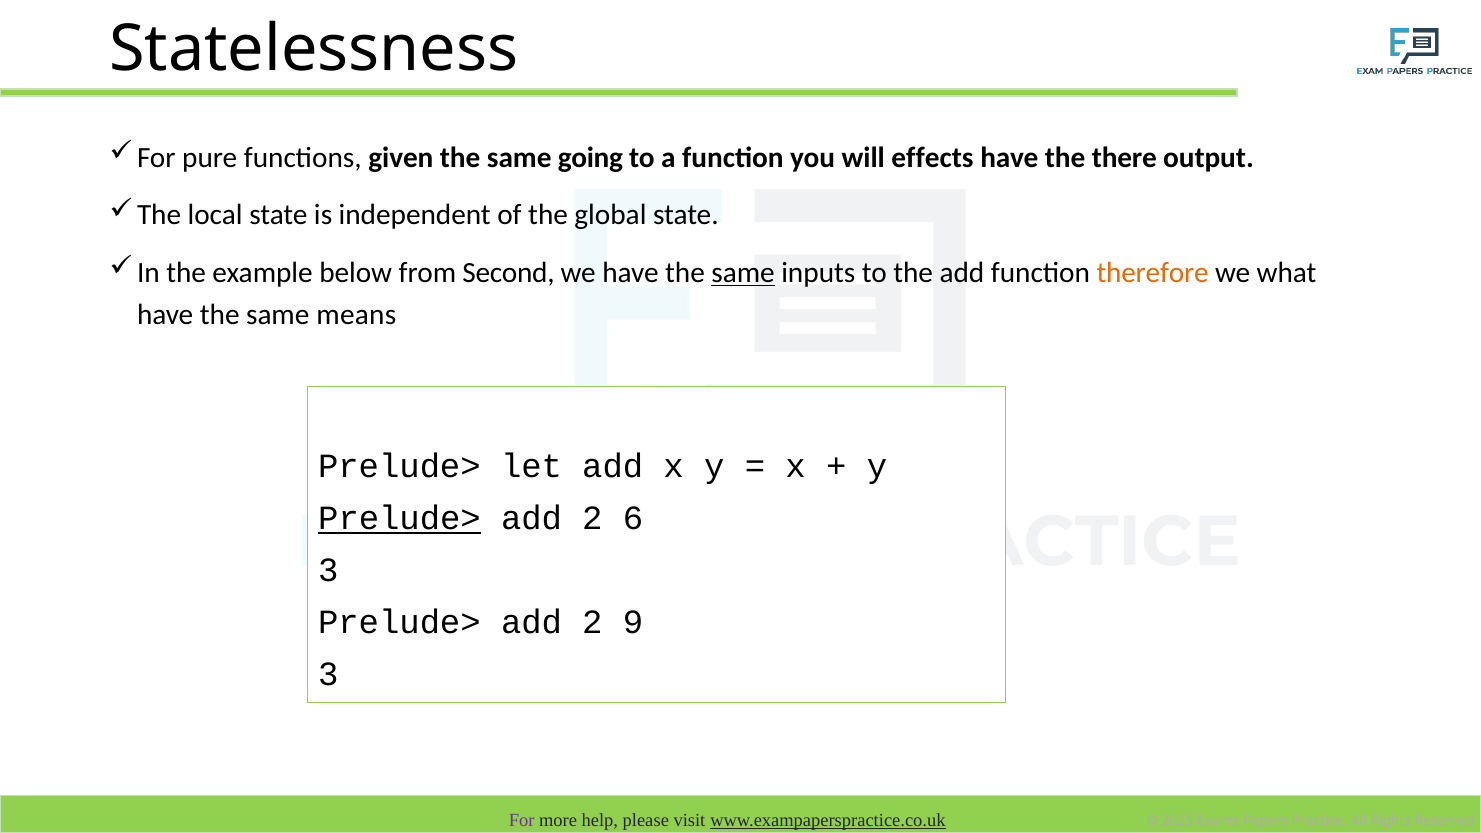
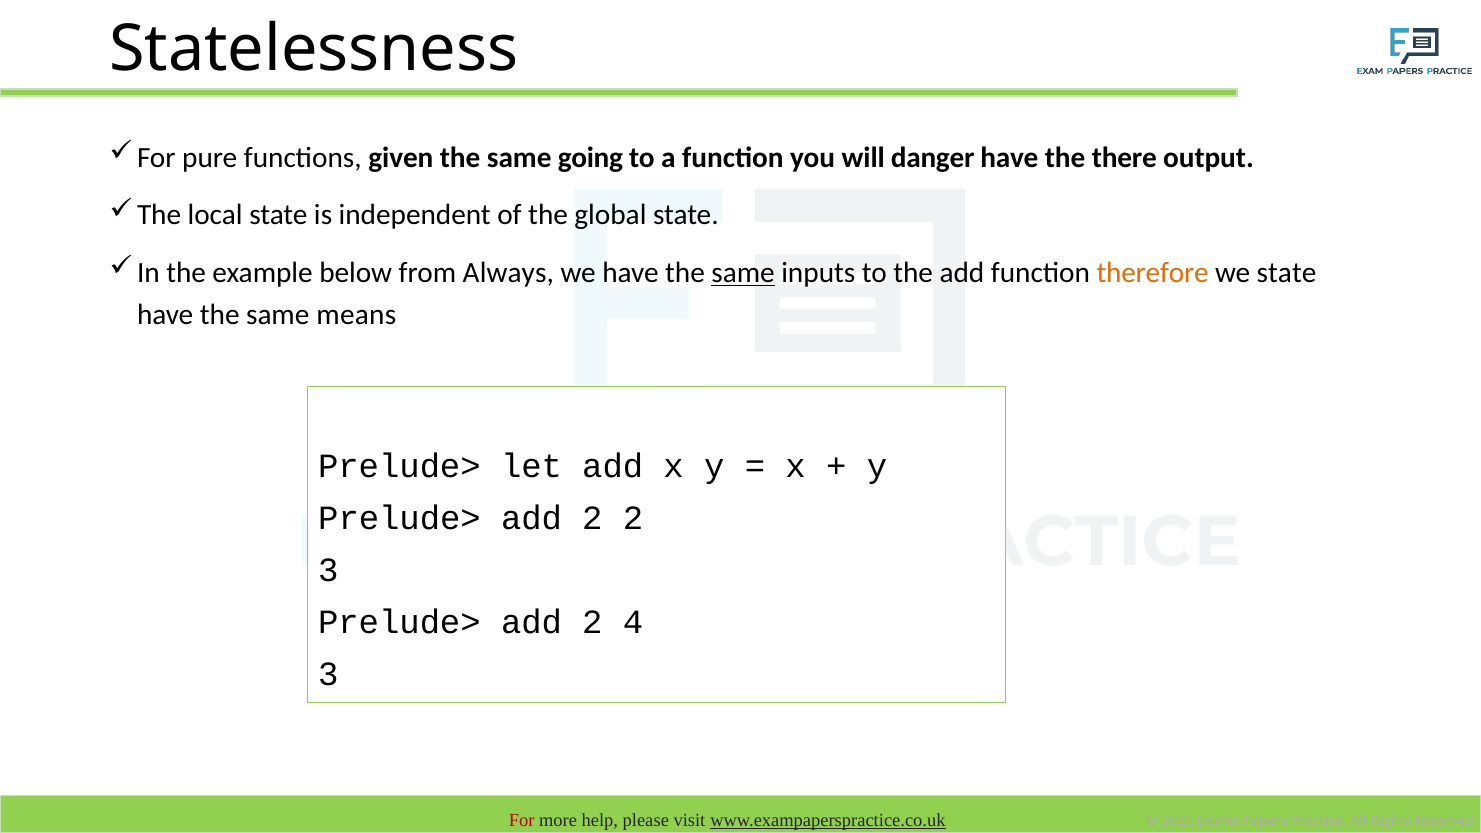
effects: effects -> danger (933, 158)
Second: Second -> Always (508, 273)
we what: what -> state (1287, 273)
Prelude> underline: present -> none (399, 518)
2 6: 6 -> 2 (633, 518)
9: 9 -> 4 (633, 622)
For colour: purple -> red (522, 820)
